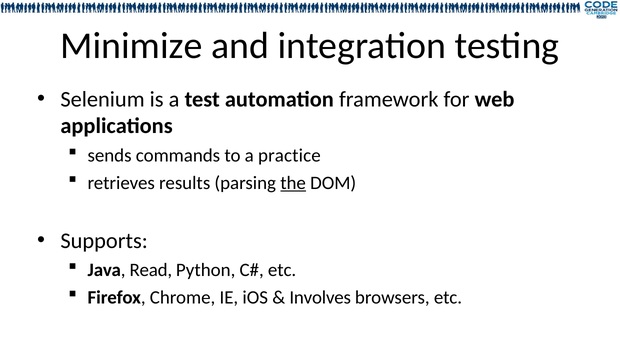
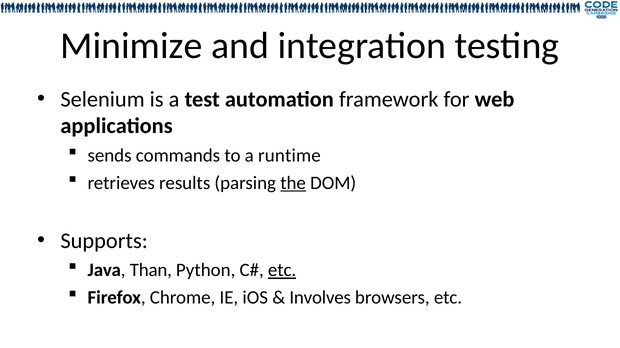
practice: practice -> runtime (289, 156)
Read: Read -> Than (151, 271)
etc underline: none -> present (282, 271)
